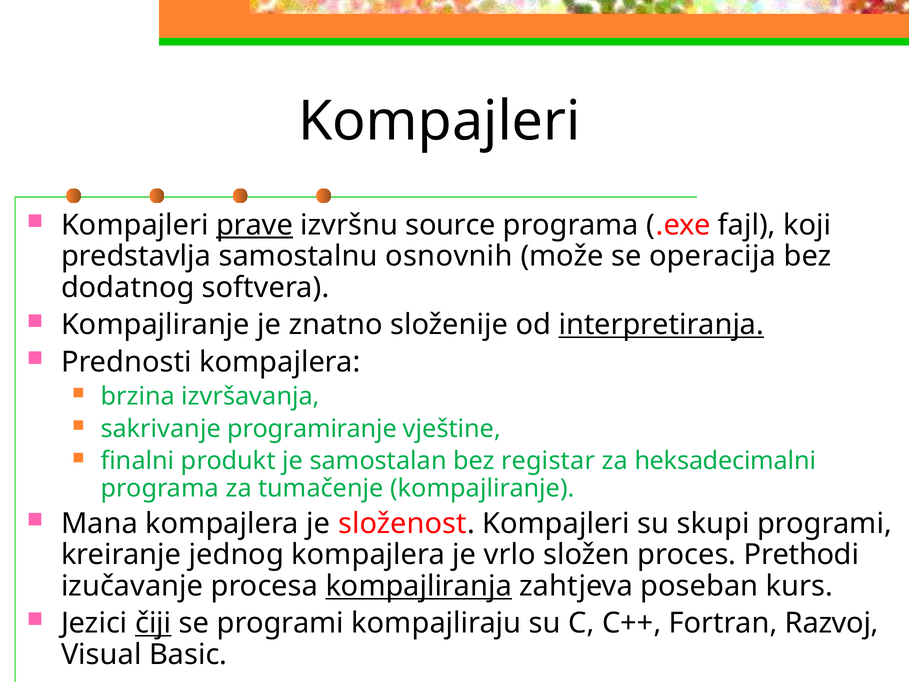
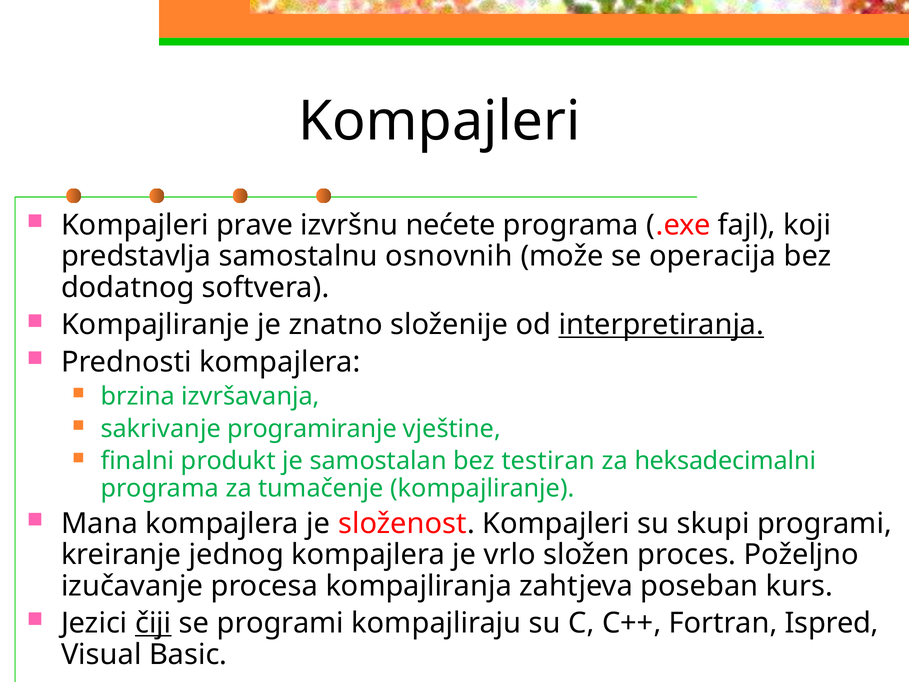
prave underline: present -> none (255, 225)
source: source -> nećete (451, 225)
registar: registar -> testiran (548, 461)
Prethodi: Prethodi -> Poželjno (801, 555)
kompajliranja underline: present -> none (419, 586)
Razvoj: Razvoj -> Ispred (832, 623)
